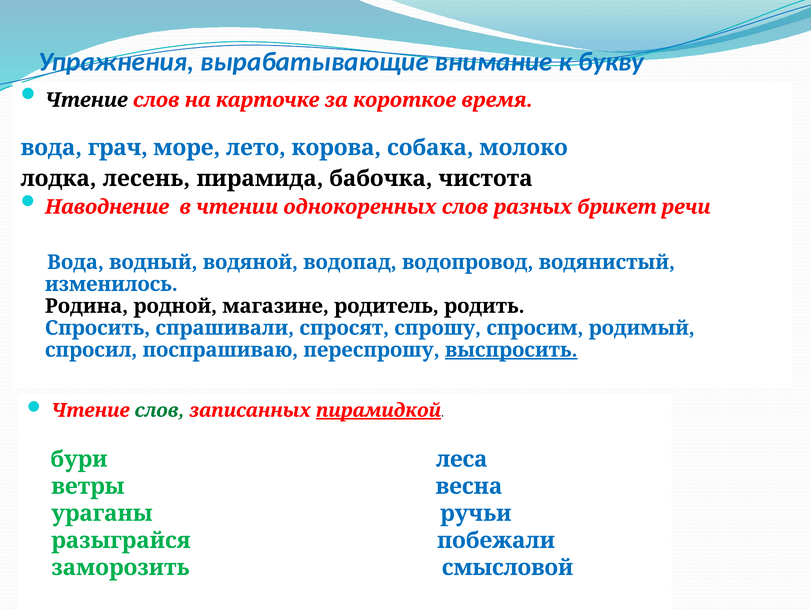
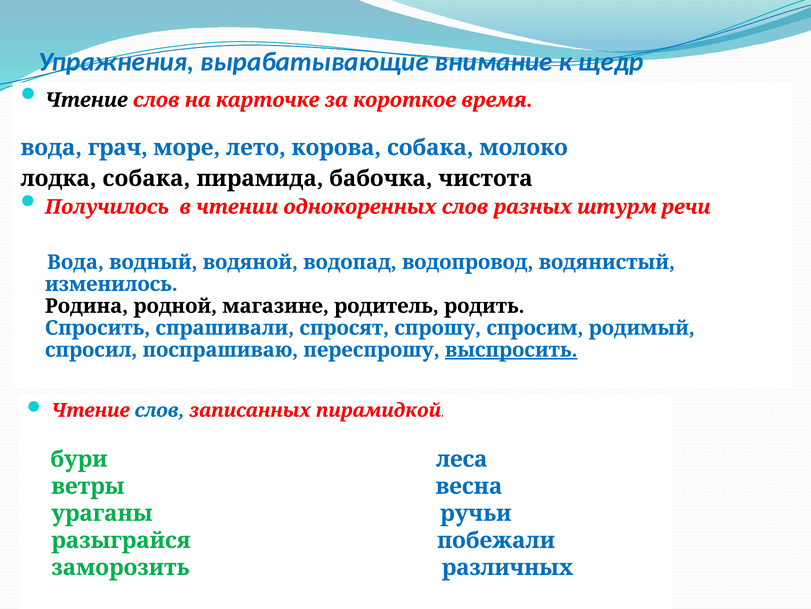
букву: букву -> щедр (611, 62)
лодка лесень: лесень -> собака (146, 178)
Наводнение: Наводнение -> Получилось (107, 207)
брикет: брикет -> штурм (617, 207)
слов colour: green -> blue (160, 410)
пирамидкой underline: present -> none (378, 410)
смысловой: смысловой -> различных (508, 567)
